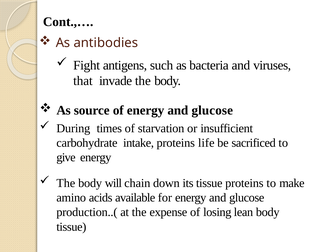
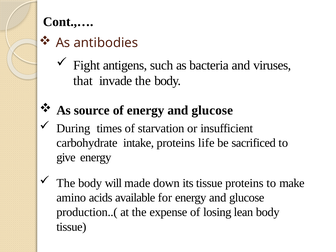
chain: chain -> made (137, 183)
